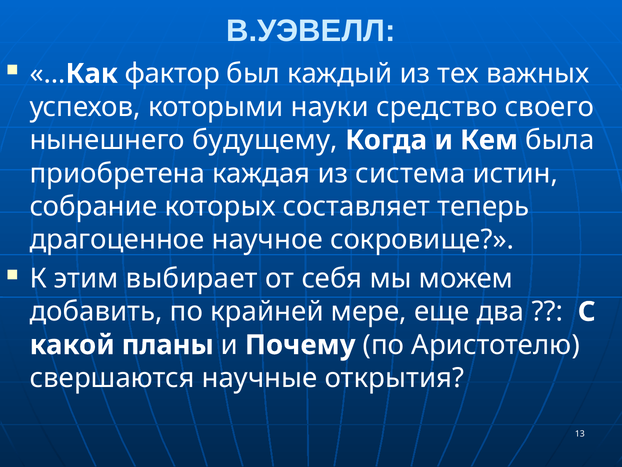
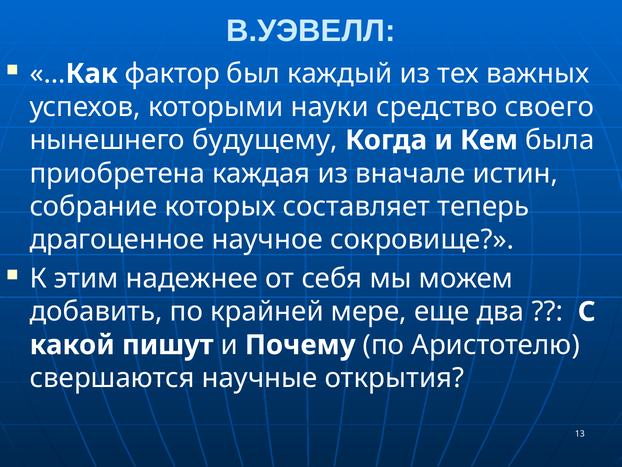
система: система -> вначале (411, 173)
выбирает: выбирает -> надежнее (192, 278)
планы: планы -> пишут (168, 345)
